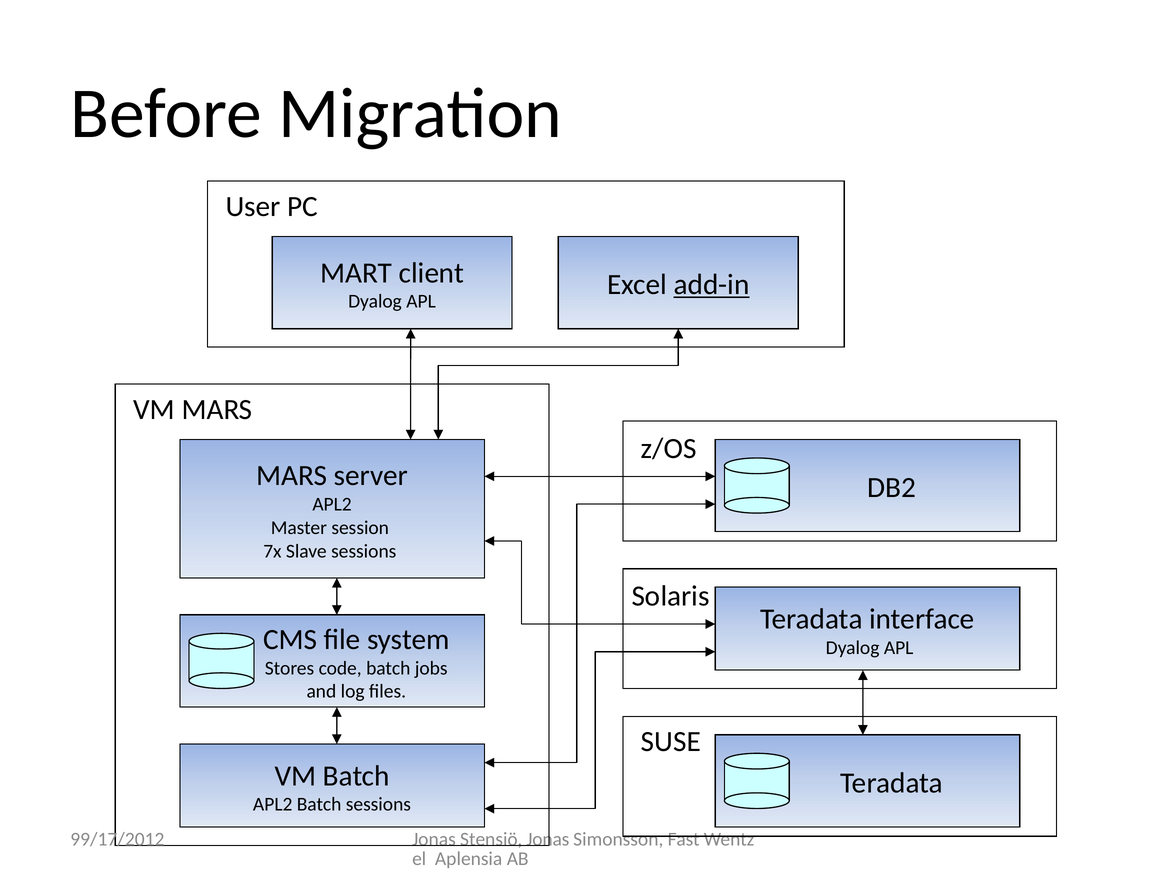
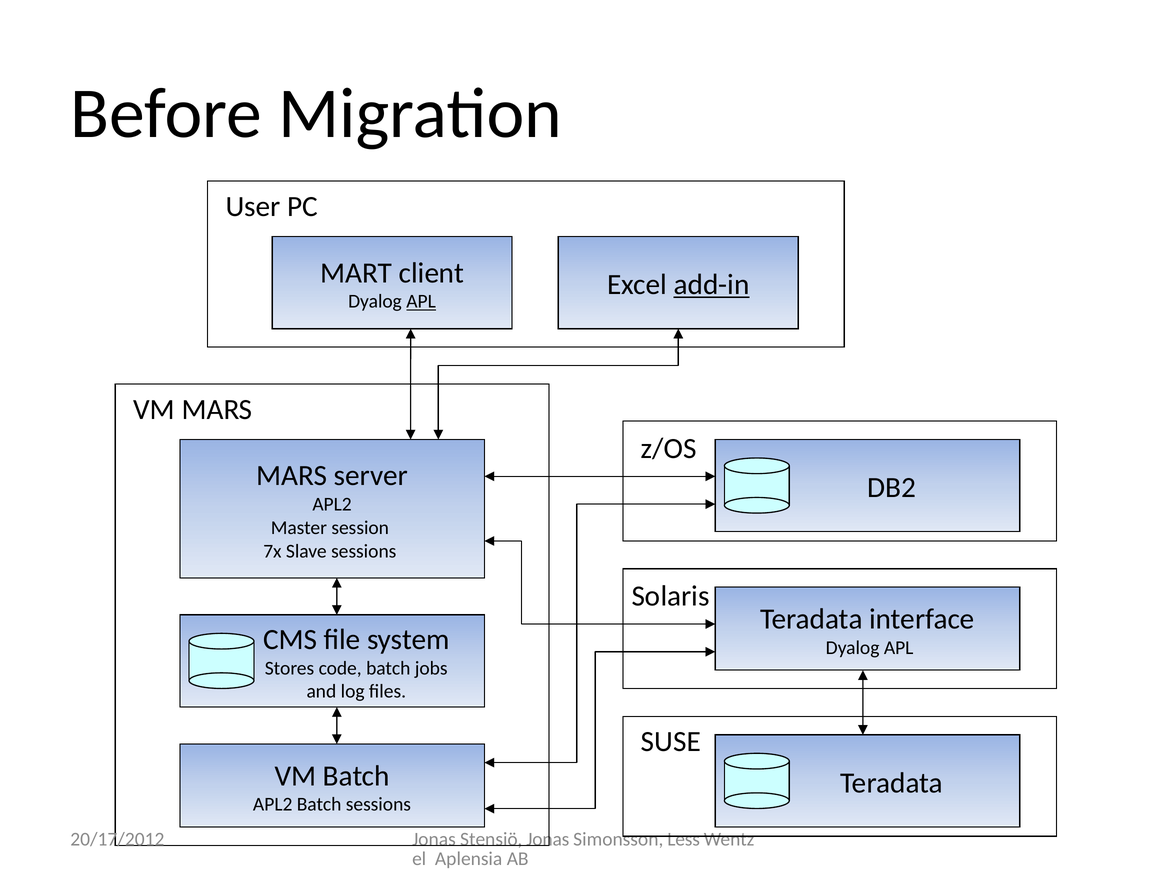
APL underline: none -> present (421, 302)
Fast: Fast -> Less (684, 839)
99/17/2012: 99/17/2012 -> 20/17/2012 (117, 839)
